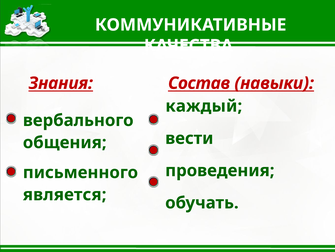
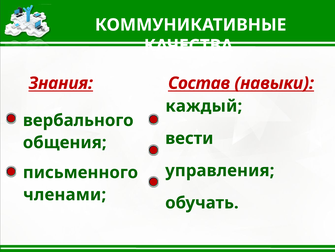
проведения: проведения -> управления (220, 170)
является: является -> членами (65, 194)
